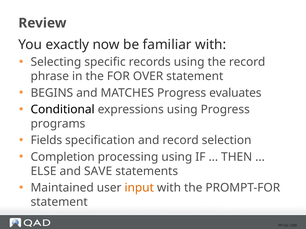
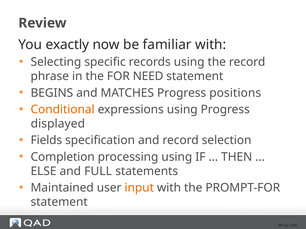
OVER: OVER -> NEED (148, 76)
evaluates: evaluates -> positions (235, 93)
Conditional colour: black -> orange (63, 110)
programs: programs -> displayed (58, 124)
SAVE: SAVE -> FULL (98, 172)
